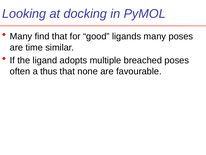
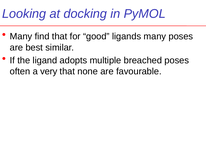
time: time -> best (34, 47)
thus: thus -> very (49, 71)
